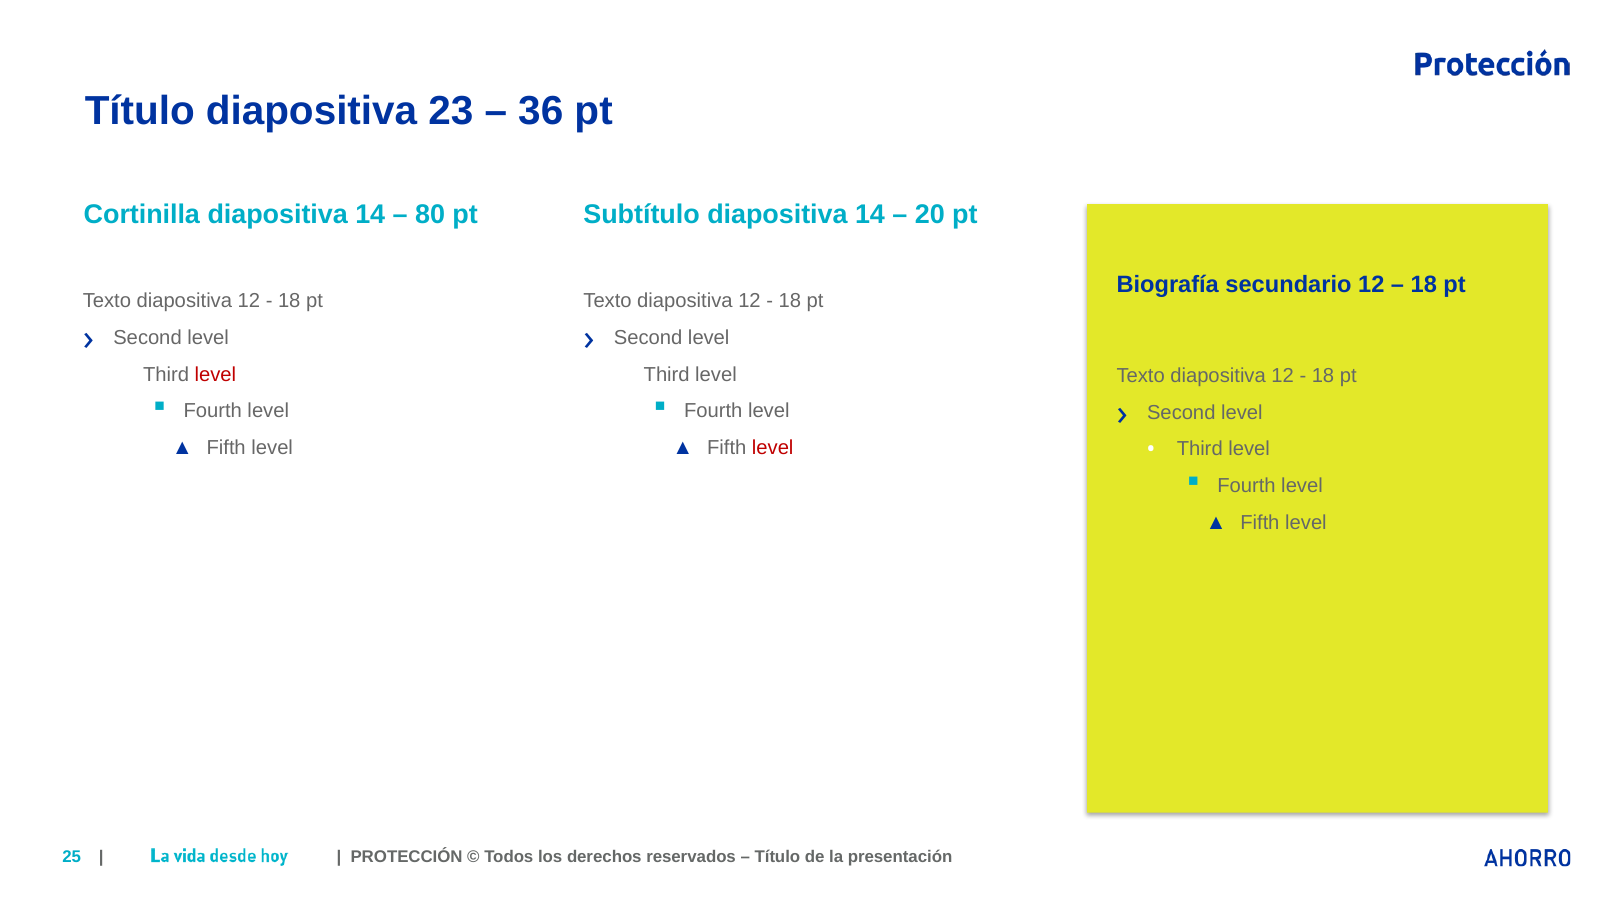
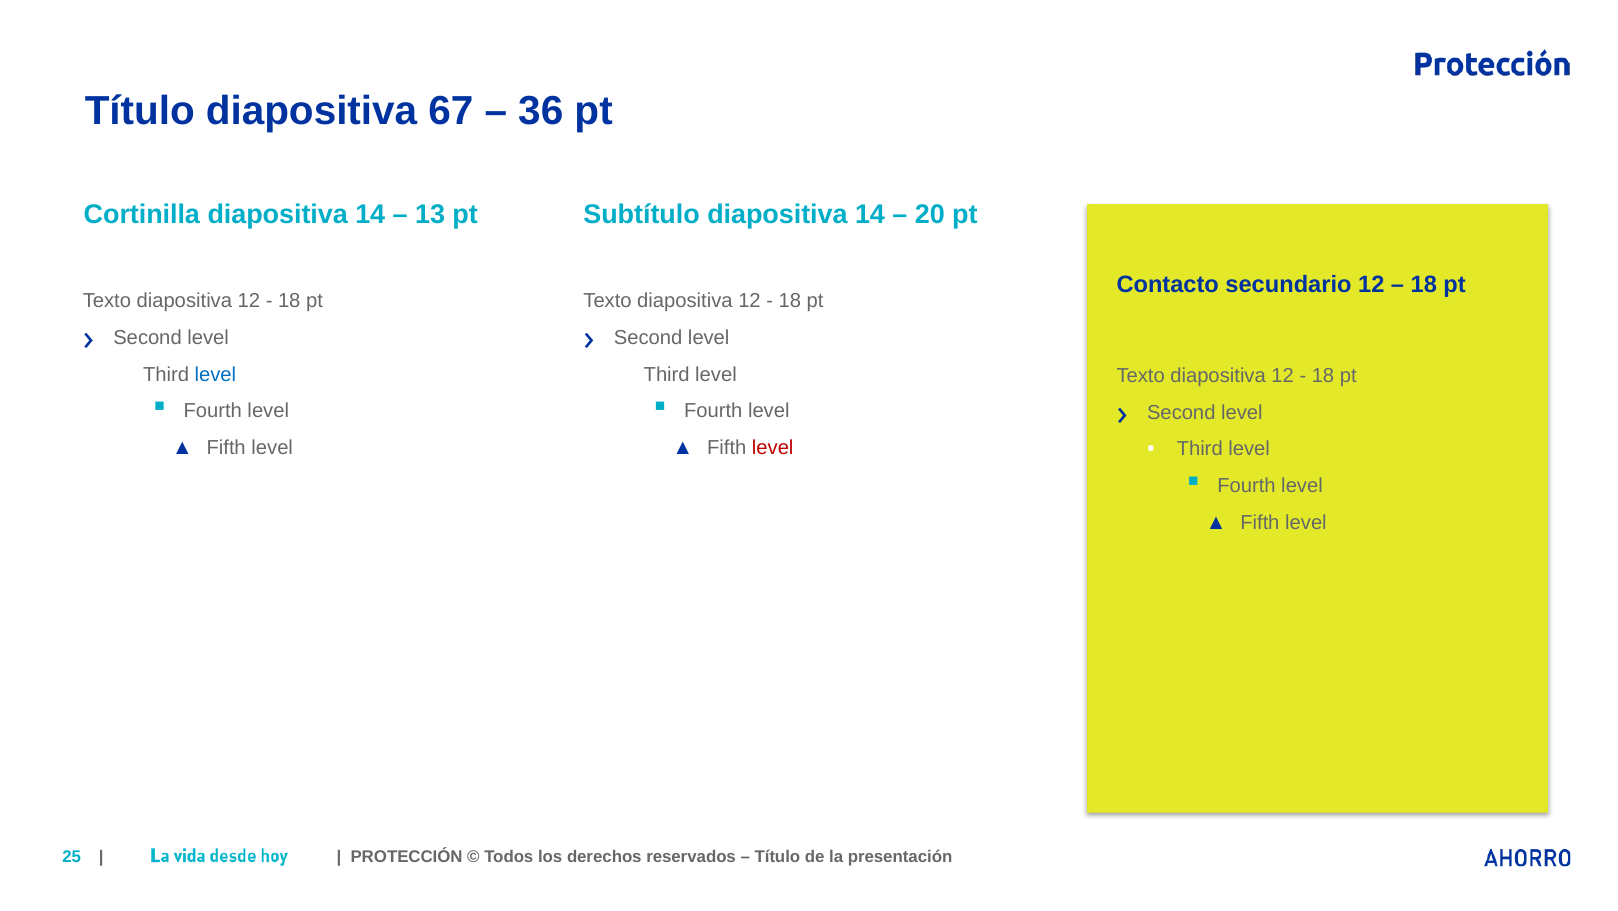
23: 23 -> 67 (451, 111)
80: 80 -> 13 (430, 214)
Biografía: Biografía -> Contacto (1168, 284)
level colour: red -> blue (215, 374)
